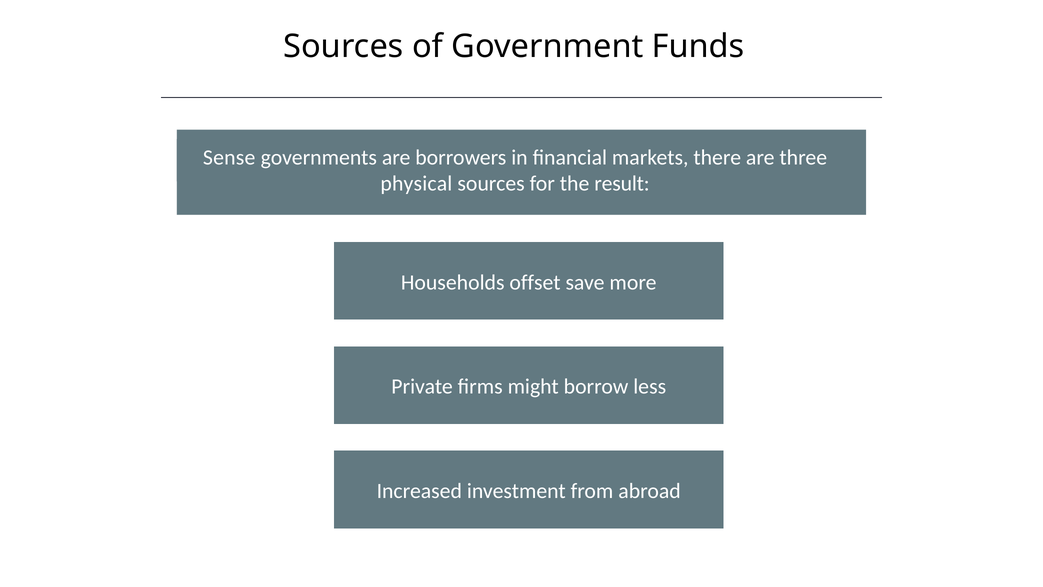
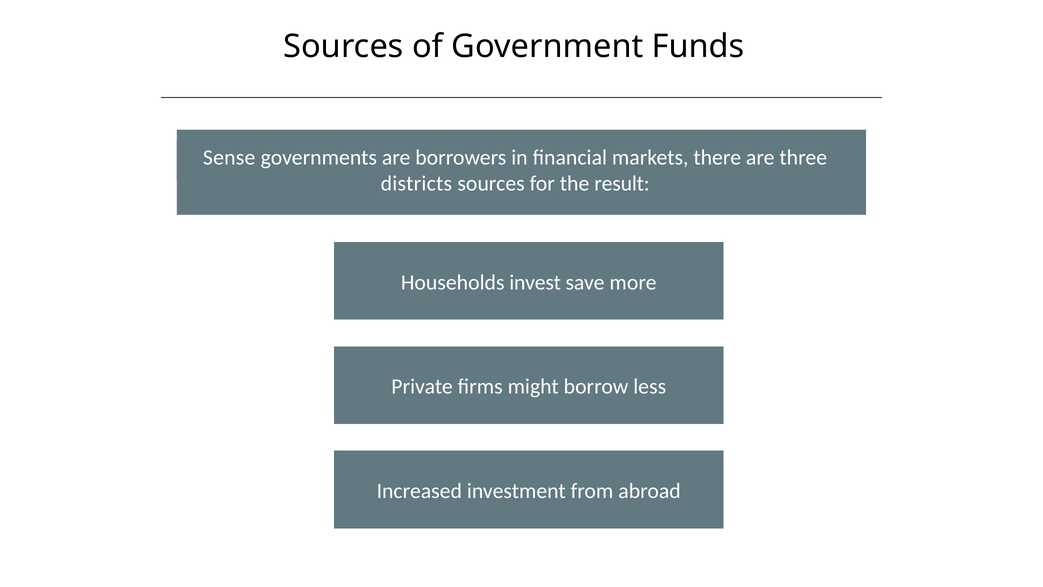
physical: physical -> districts (416, 184)
offset: offset -> invest (535, 282)
